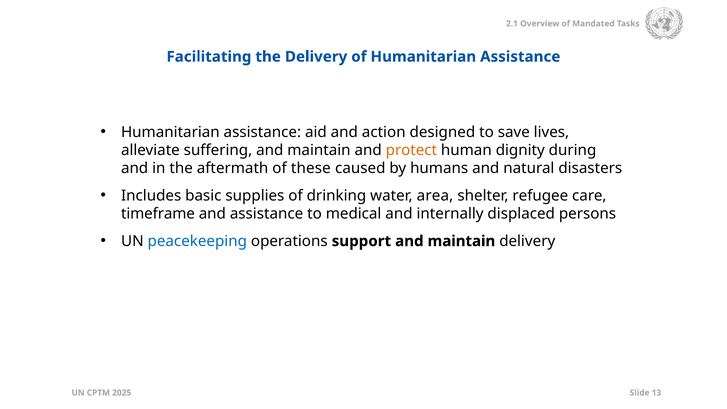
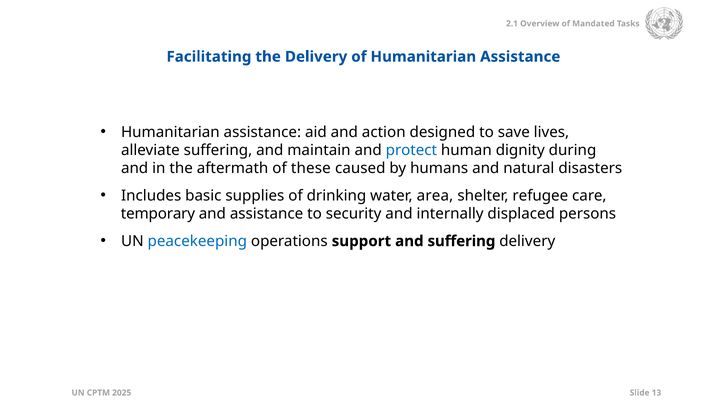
protect colour: orange -> blue (411, 150)
timeframe: timeframe -> temporary (158, 214)
medical: medical -> security (354, 214)
support and maintain: maintain -> suffering (461, 241)
